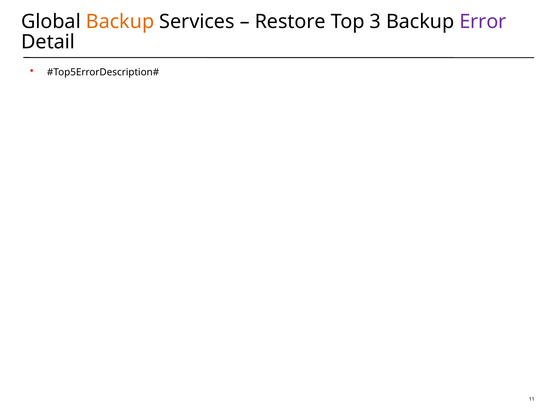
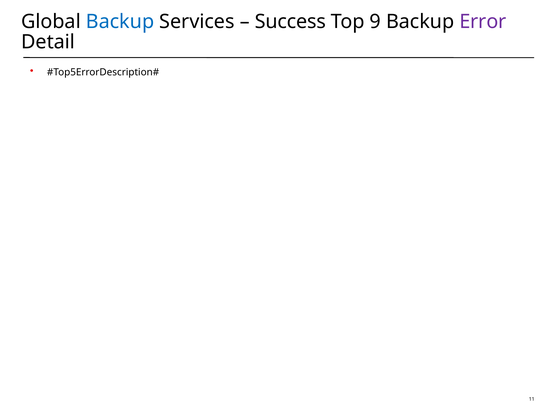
Backup colour: orange -> blue (120, 22)
Restore: Restore -> Success (290, 22)
3: 3 -> 9 (375, 22)
